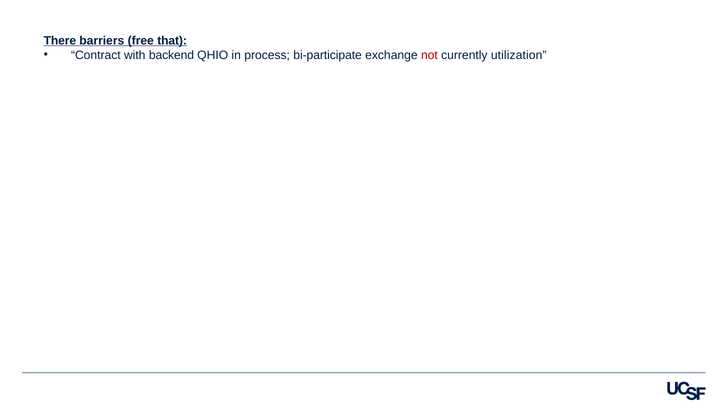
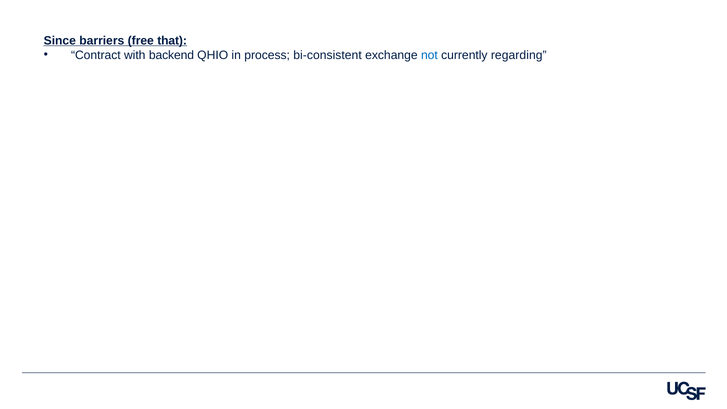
There: There -> Since (60, 41)
bi-participate: bi-participate -> bi-consistent (328, 55)
not colour: red -> blue (429, 55)
utilization: utilization -> regarding (519, 55)
